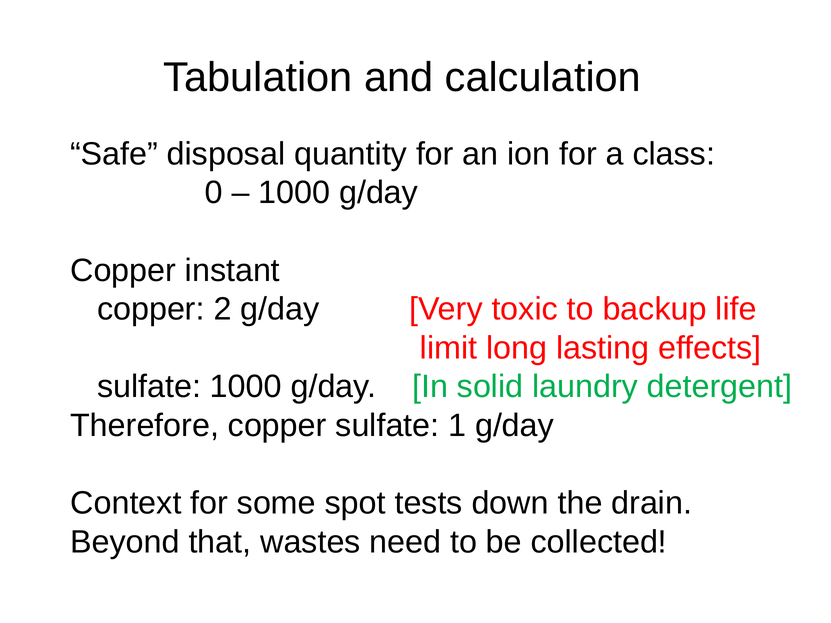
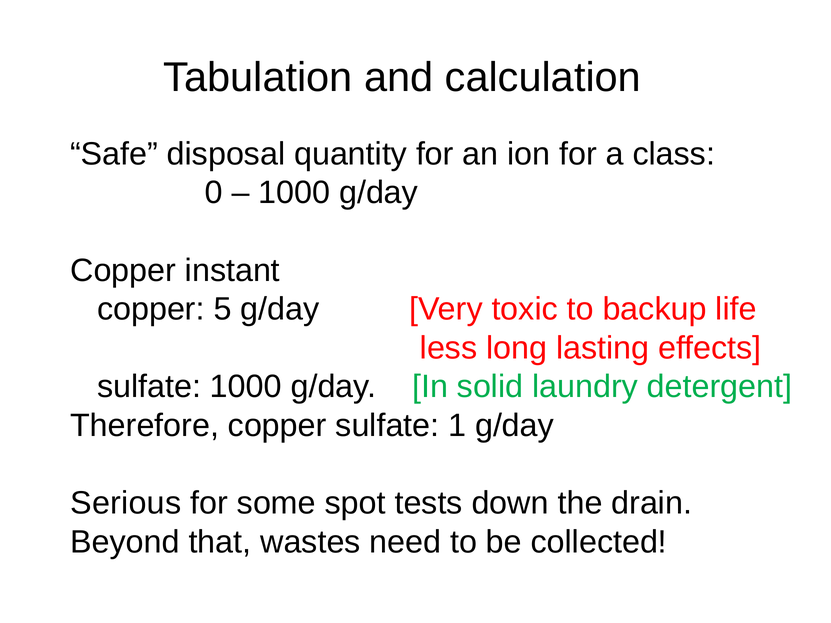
2: 2 -> 5 (223, 309)
limit: limit -> less (449, 348)
Context: Context -> Serious (126, 503)
